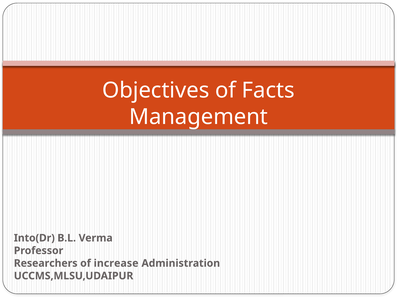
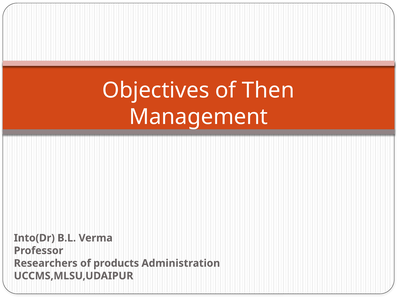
Facts: Facts -> Then (268, 90)
increase: increase -> products (116, 263)
